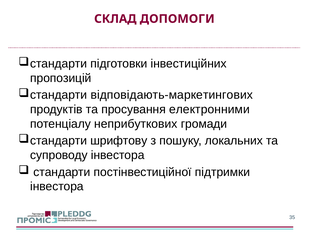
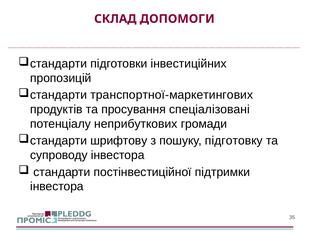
відповідають-маркетингових: відповідають-маркетингових -> транспортної-маркетингових (172, 95)
електронними: електронними -> спеціалізовані (209, 109)
локальних: локальних -> підготовку (234, 141)
